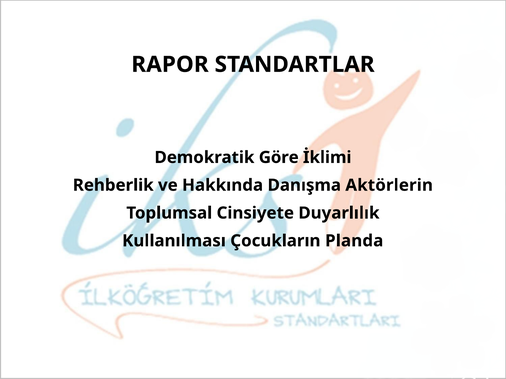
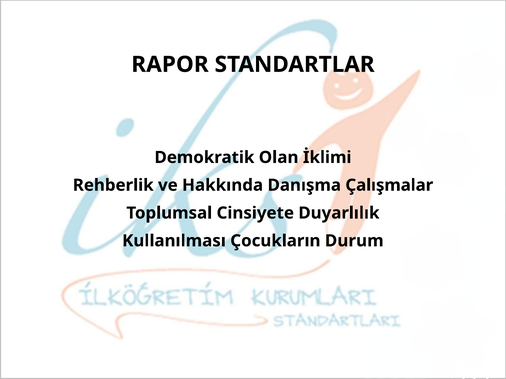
Göre: Göre -> Olan (279, 158)
Aktörlerin: Aktörlerin -> Çalışmalar (389, 185)
Planda: Planda -> Durum (354, 241)
